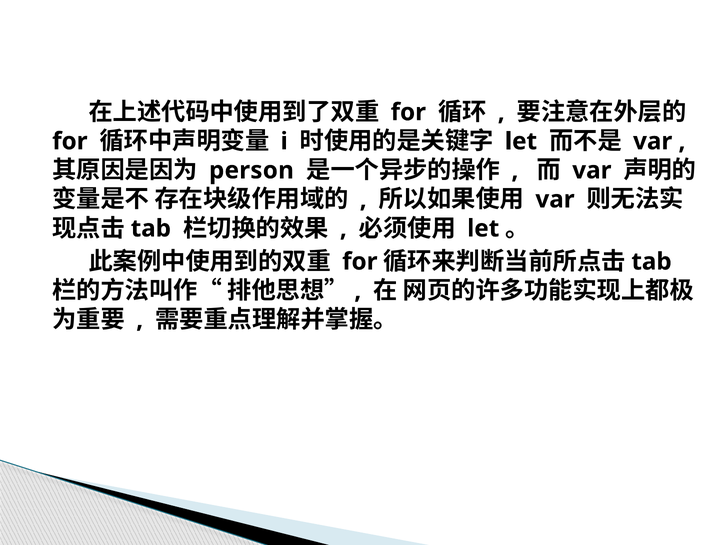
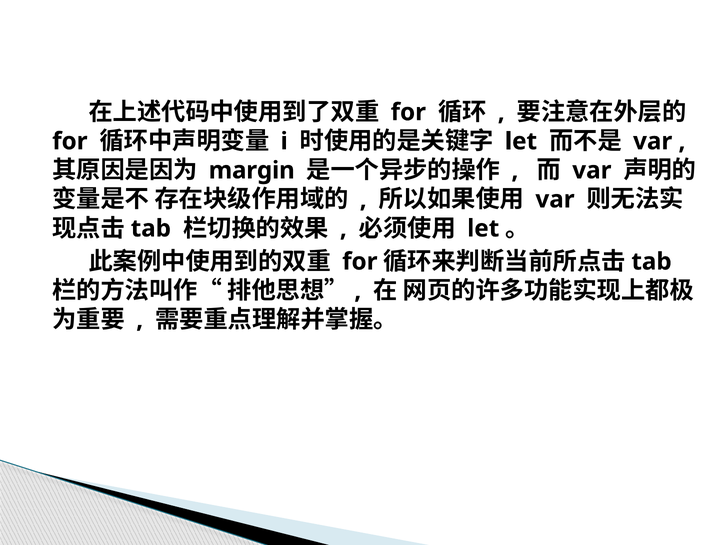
person: person -> margin (252, 170)
